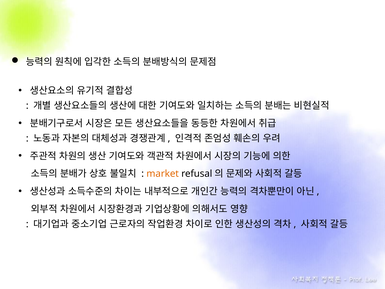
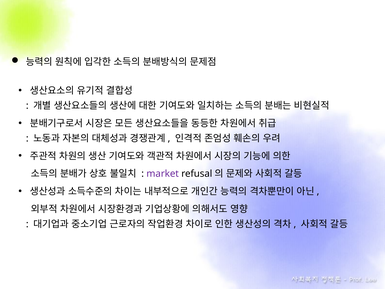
market colour: orange -> purple (163, 174)
